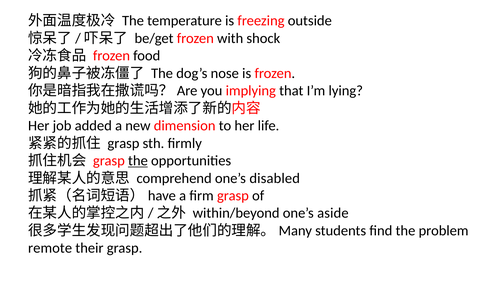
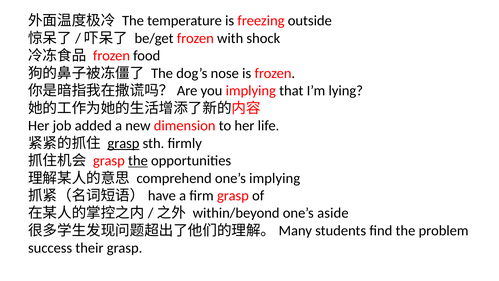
grasp underline: none -> present (123, 143)
one’s disabled: disabled -> implying (275, 178)
remote: remote -> success (50, 248)
